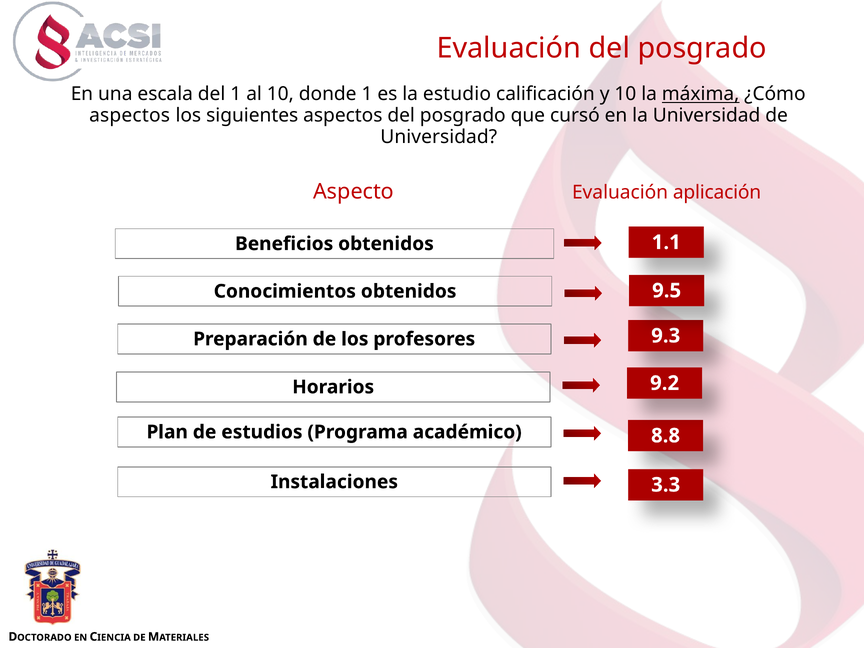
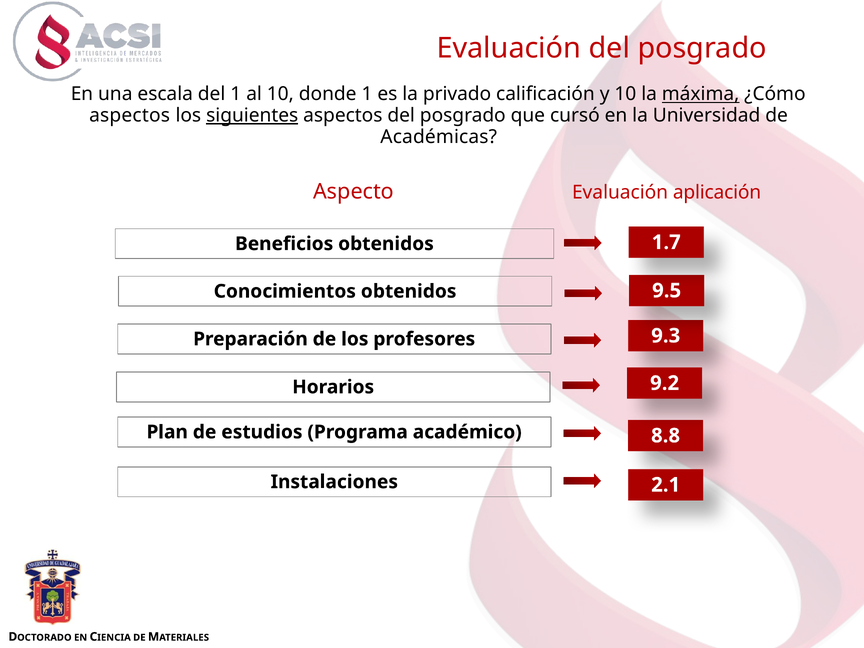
estudio: estudio -> privado (457, 94)
siguientes underline: none -> present (252, 116)
Universidad: Universidad -> Académicas (439, 137)
1.1: 1.1 -> 1.7 (666, 242)
3.3: 3.3 -> 2.1 (666, 485)
